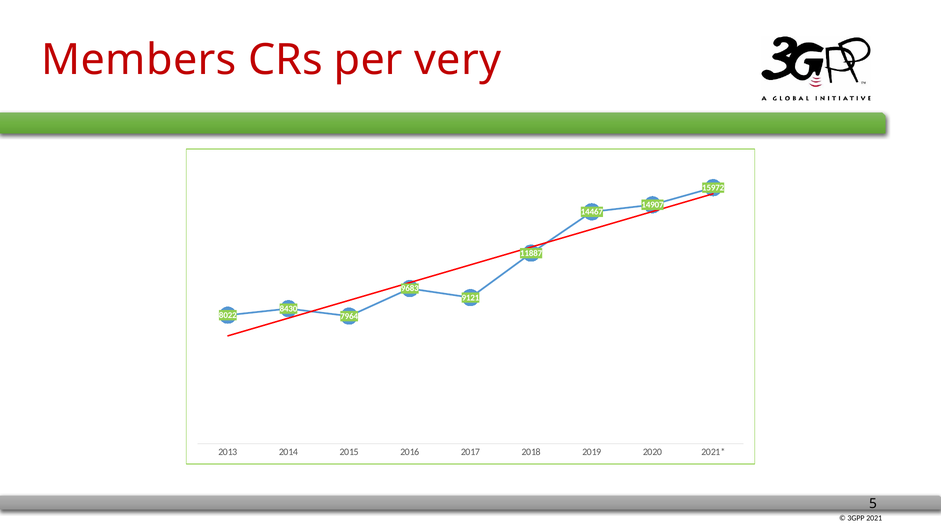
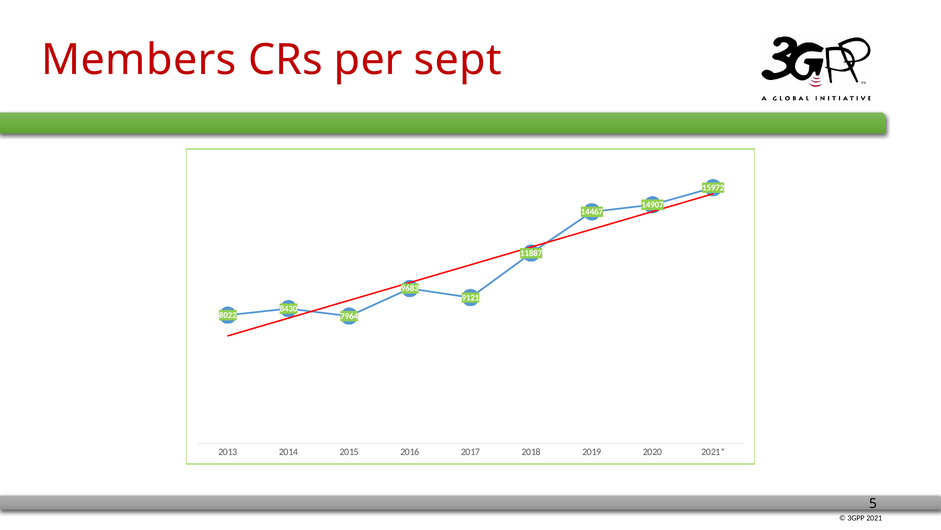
very: very -> sept (458, 60)
